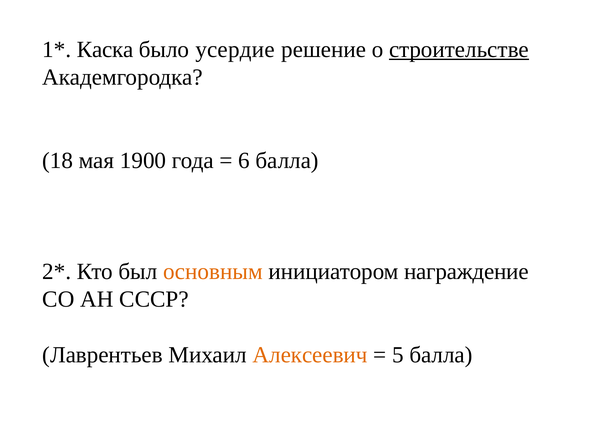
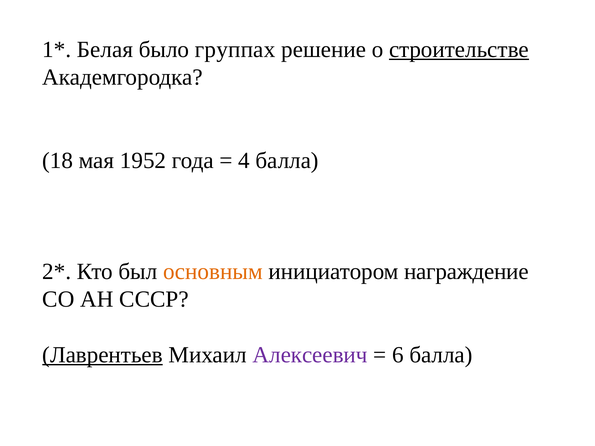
Каска: Каска -> Белая (105, 49)
усердие: усердие -> группах (235, 49)
1900: 1900 -> 1952 (143, 161)
6: 6 -> 4 (244, 161)
Лаврентьев underline: none -> present (103, 355)
Алексеевич colour: orange -> purple (310, 355)
5: 5 -> 6 (398, 355)
